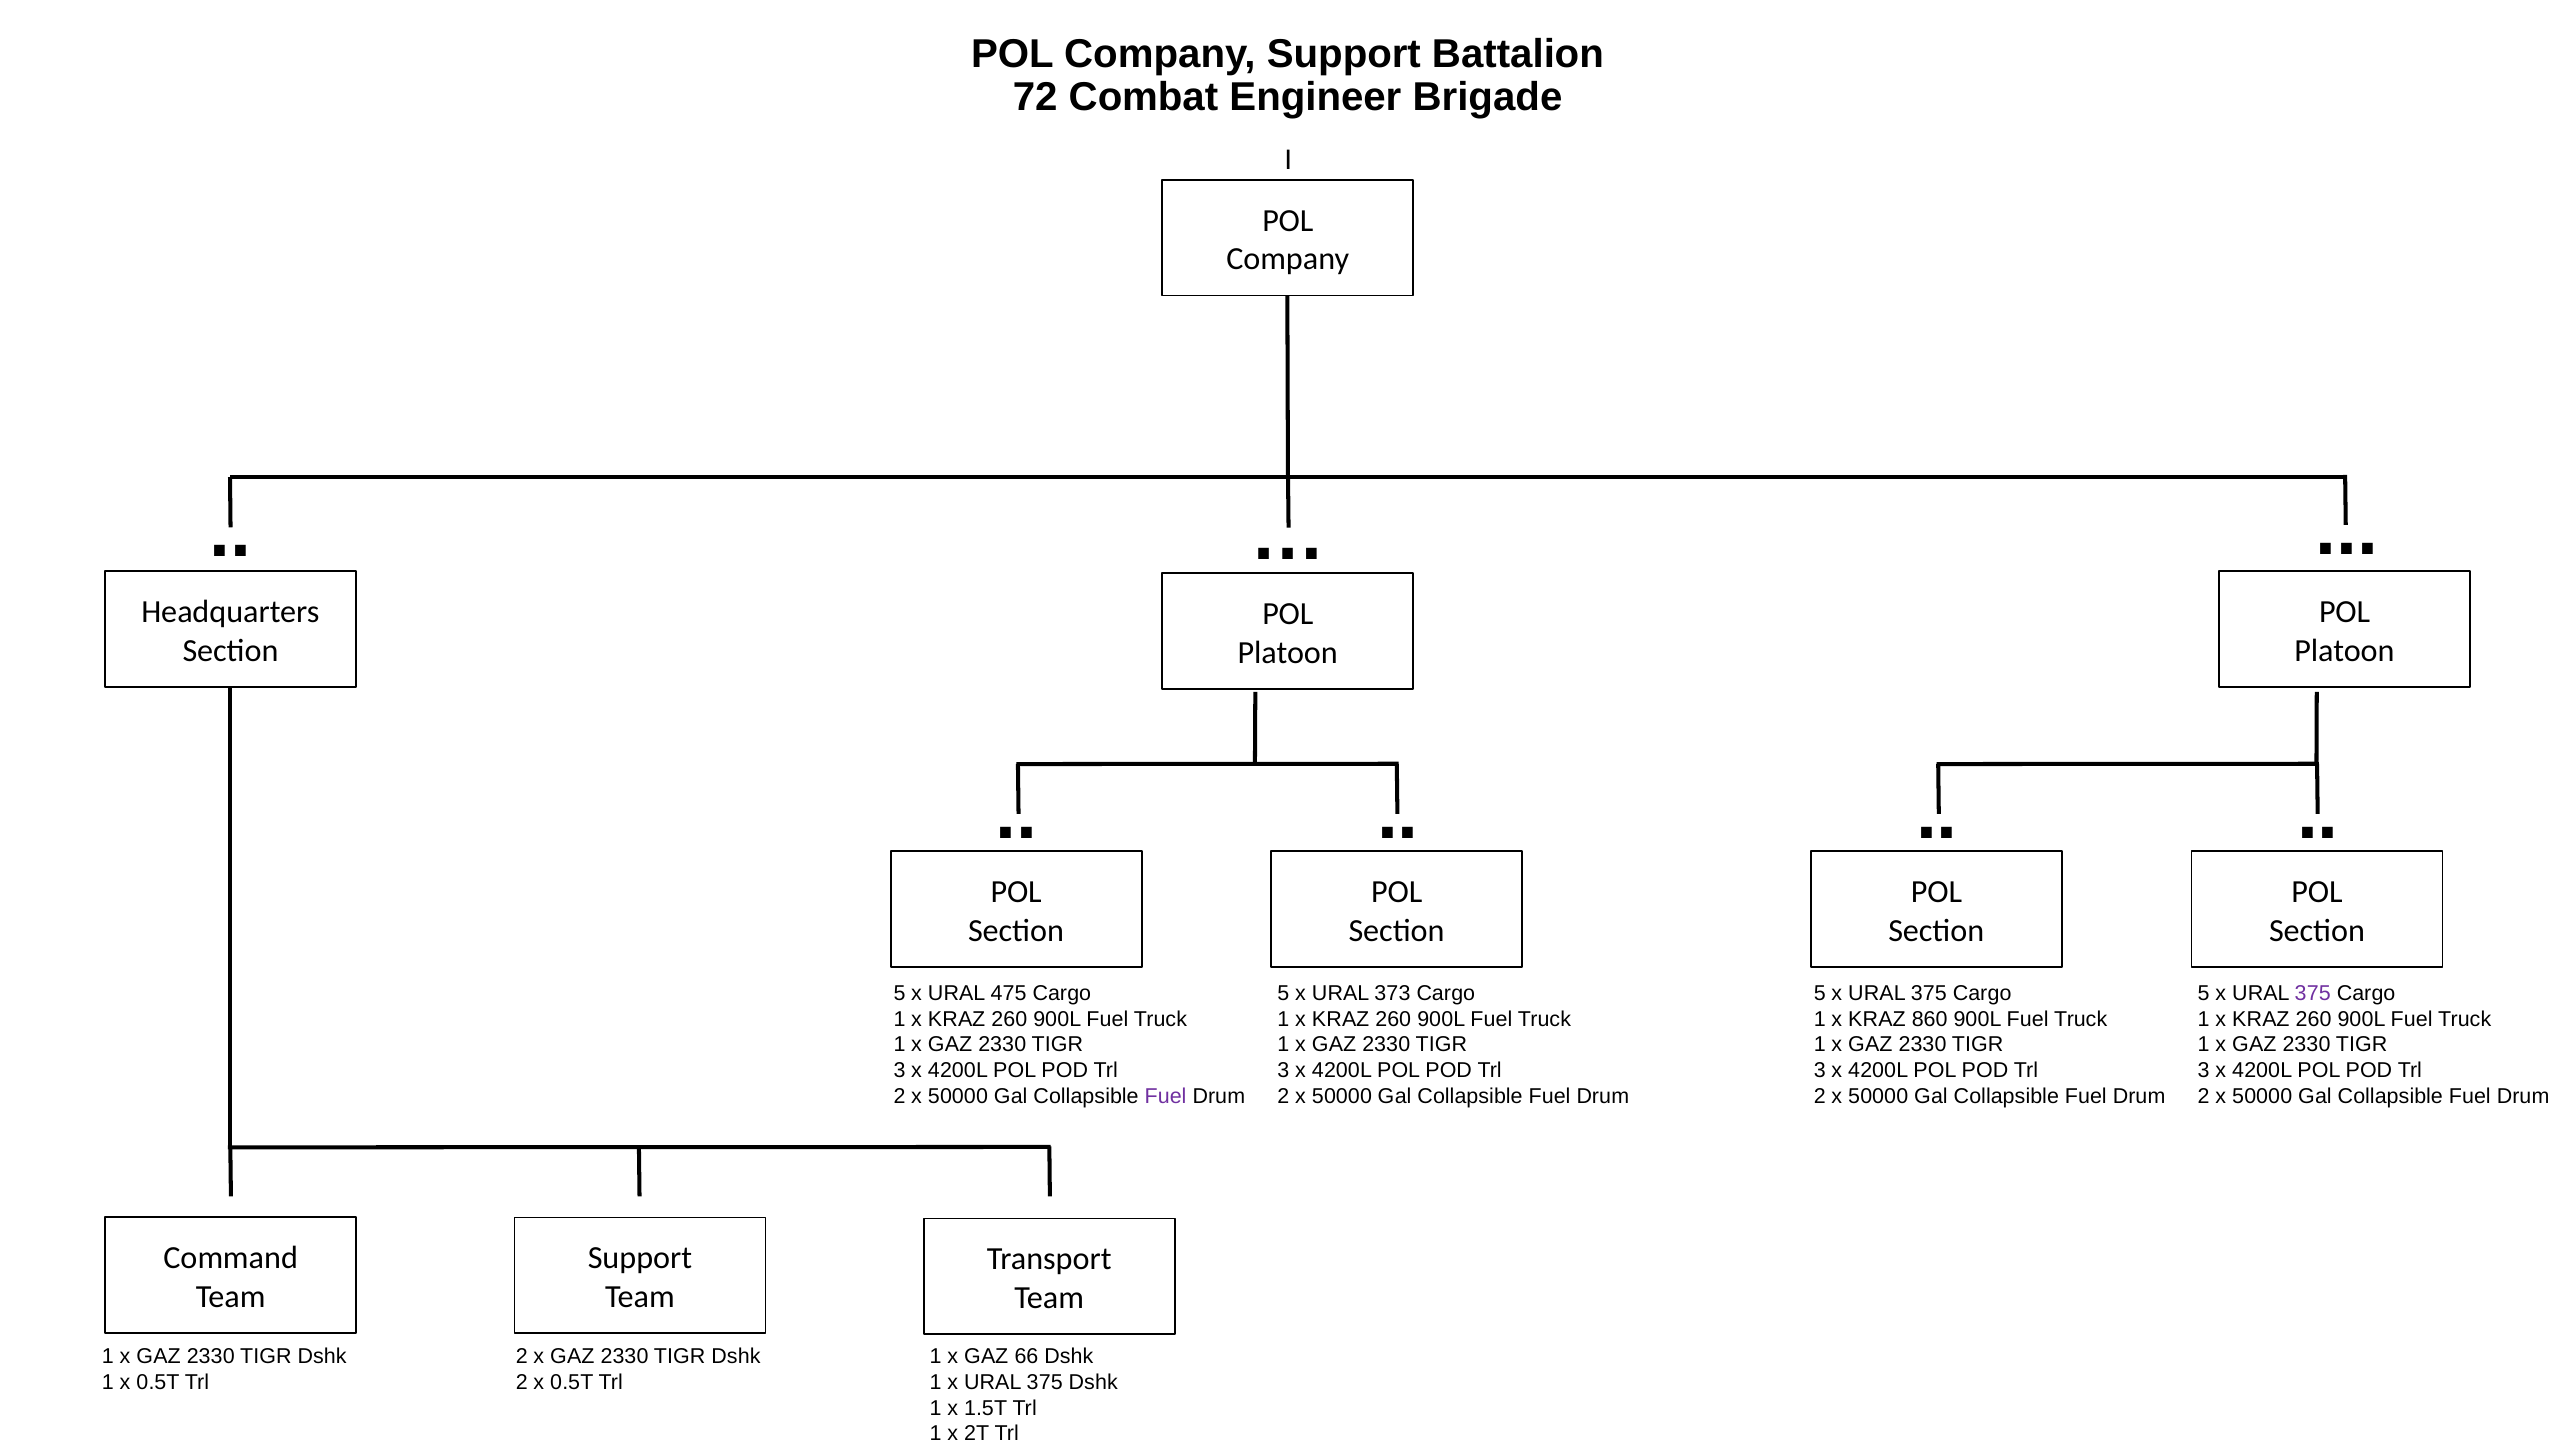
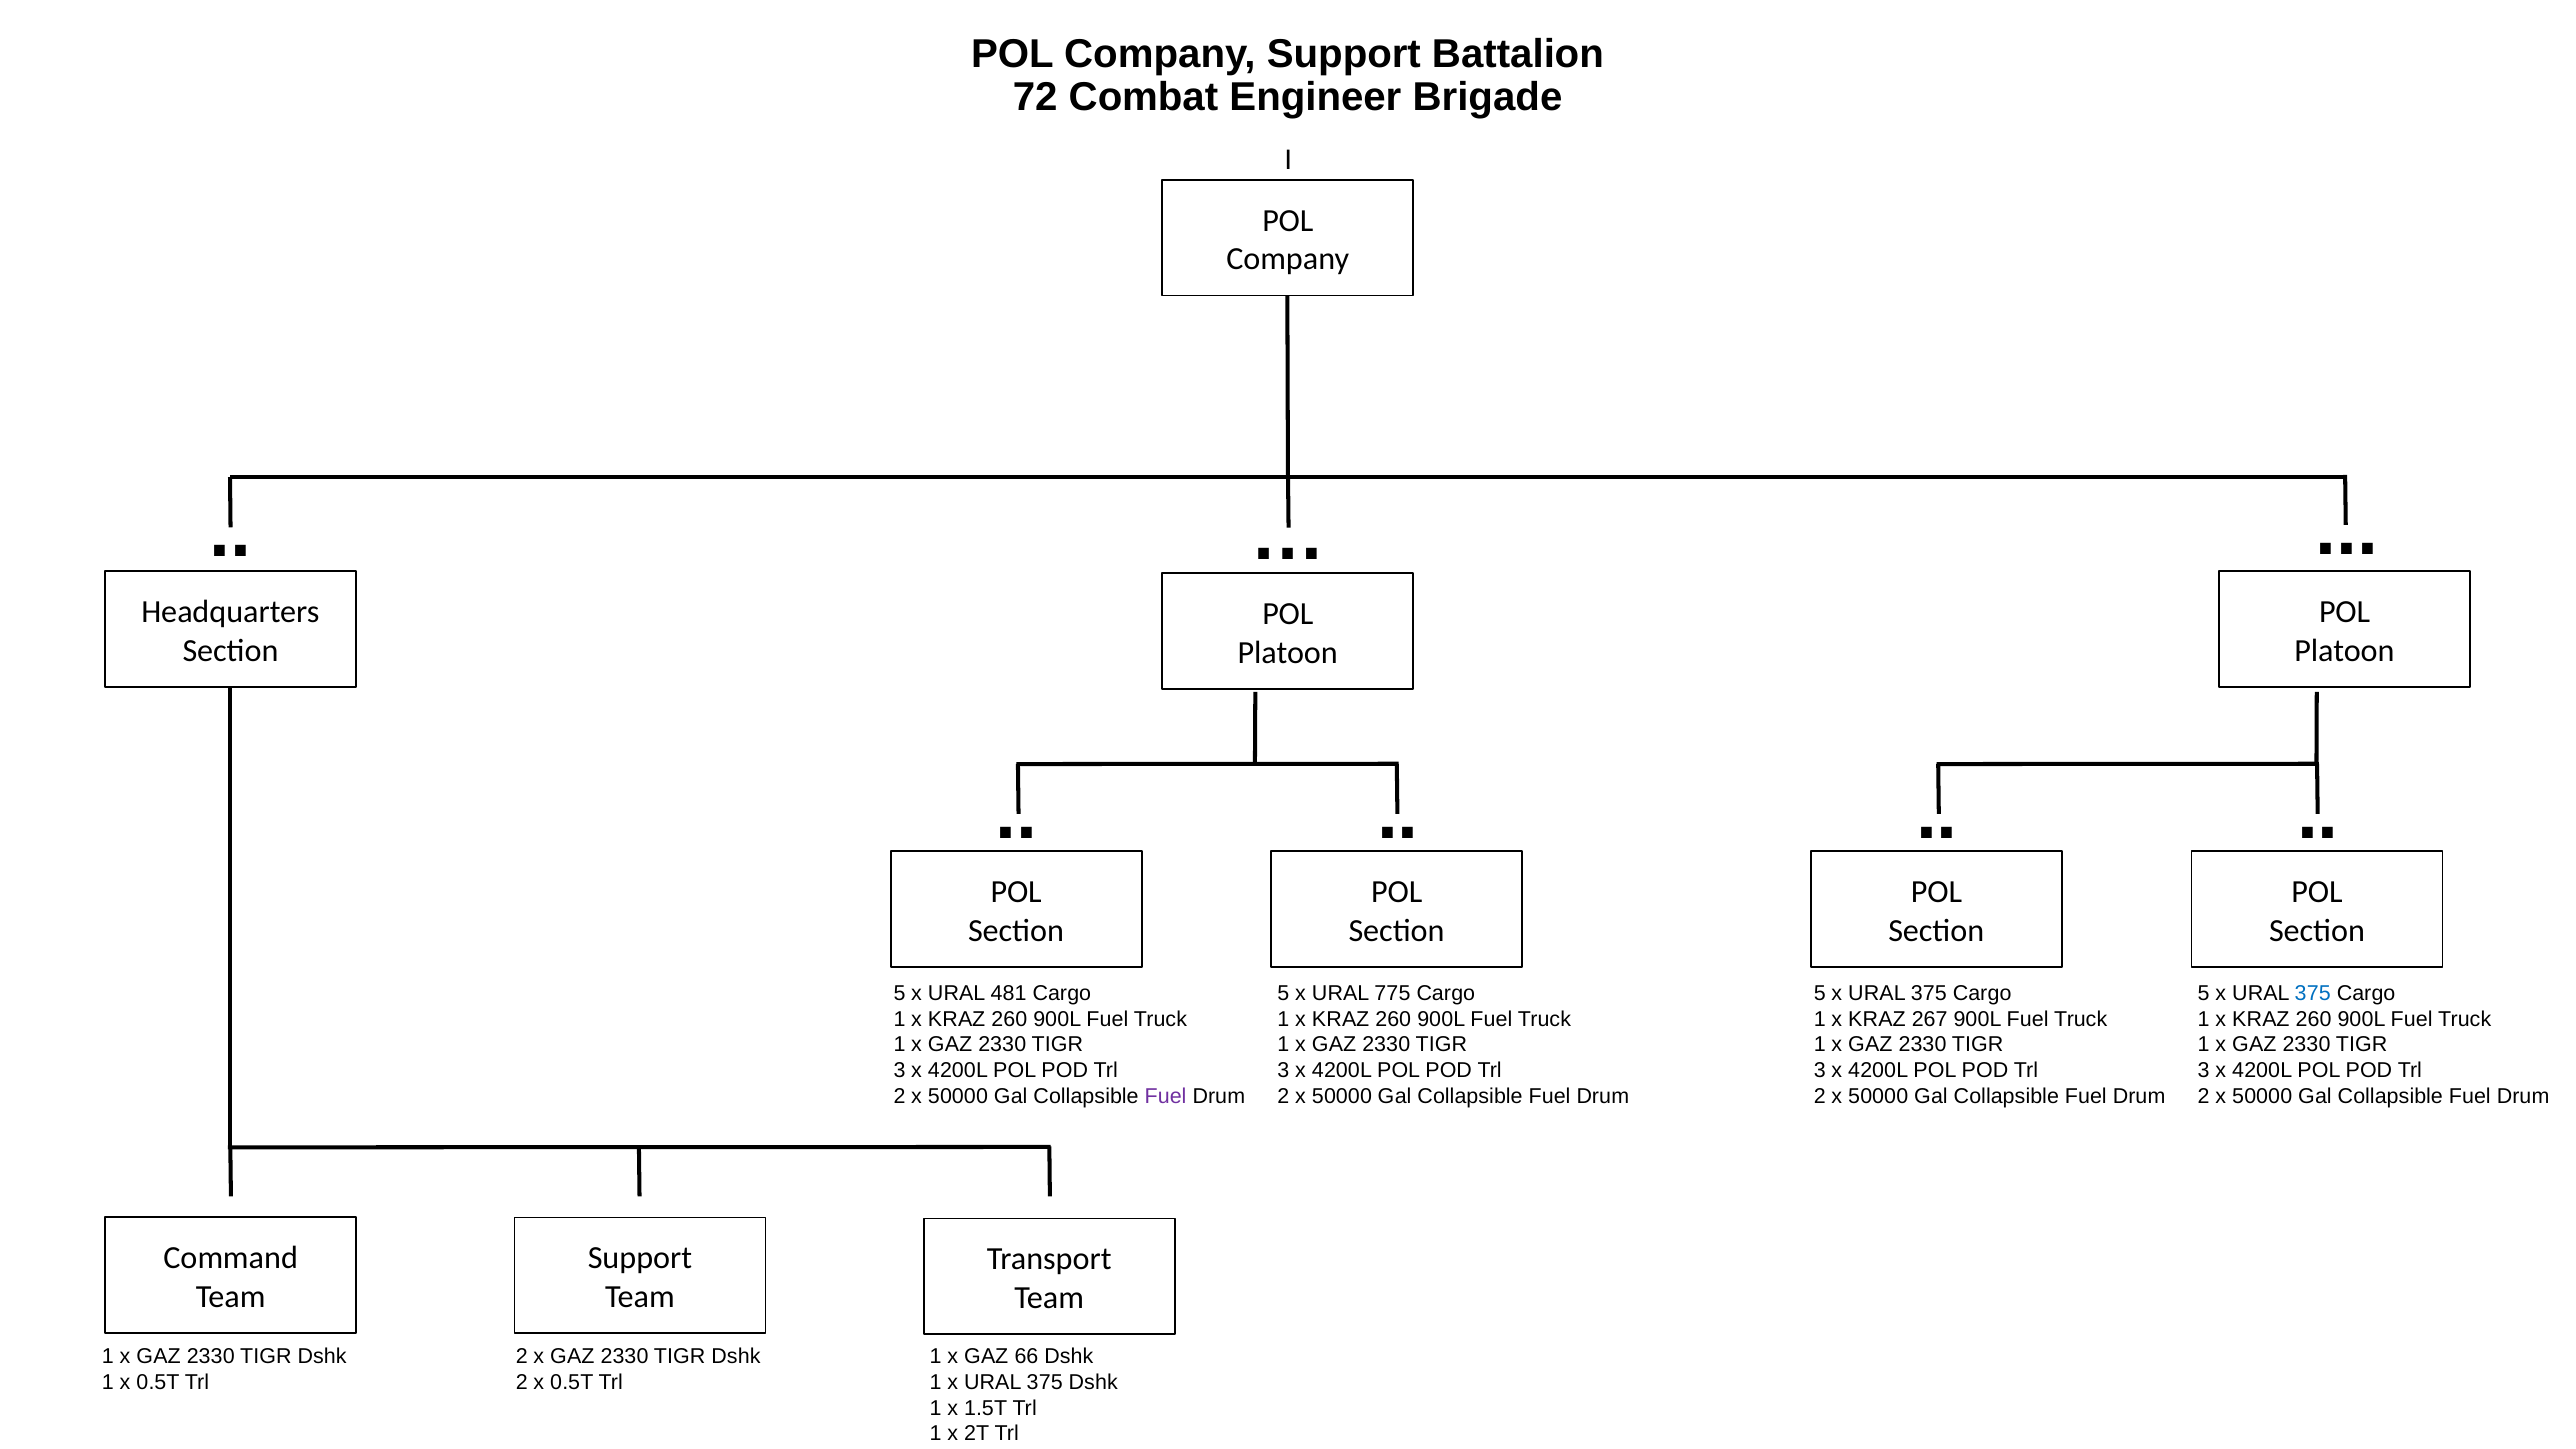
475: 475 -> 481 (1008, 993)
373: 373 -> 775 (1392, 993)
375 colour: purple -> blue (2313, 993)
860: 860 -> 267 (1930, 1019)
